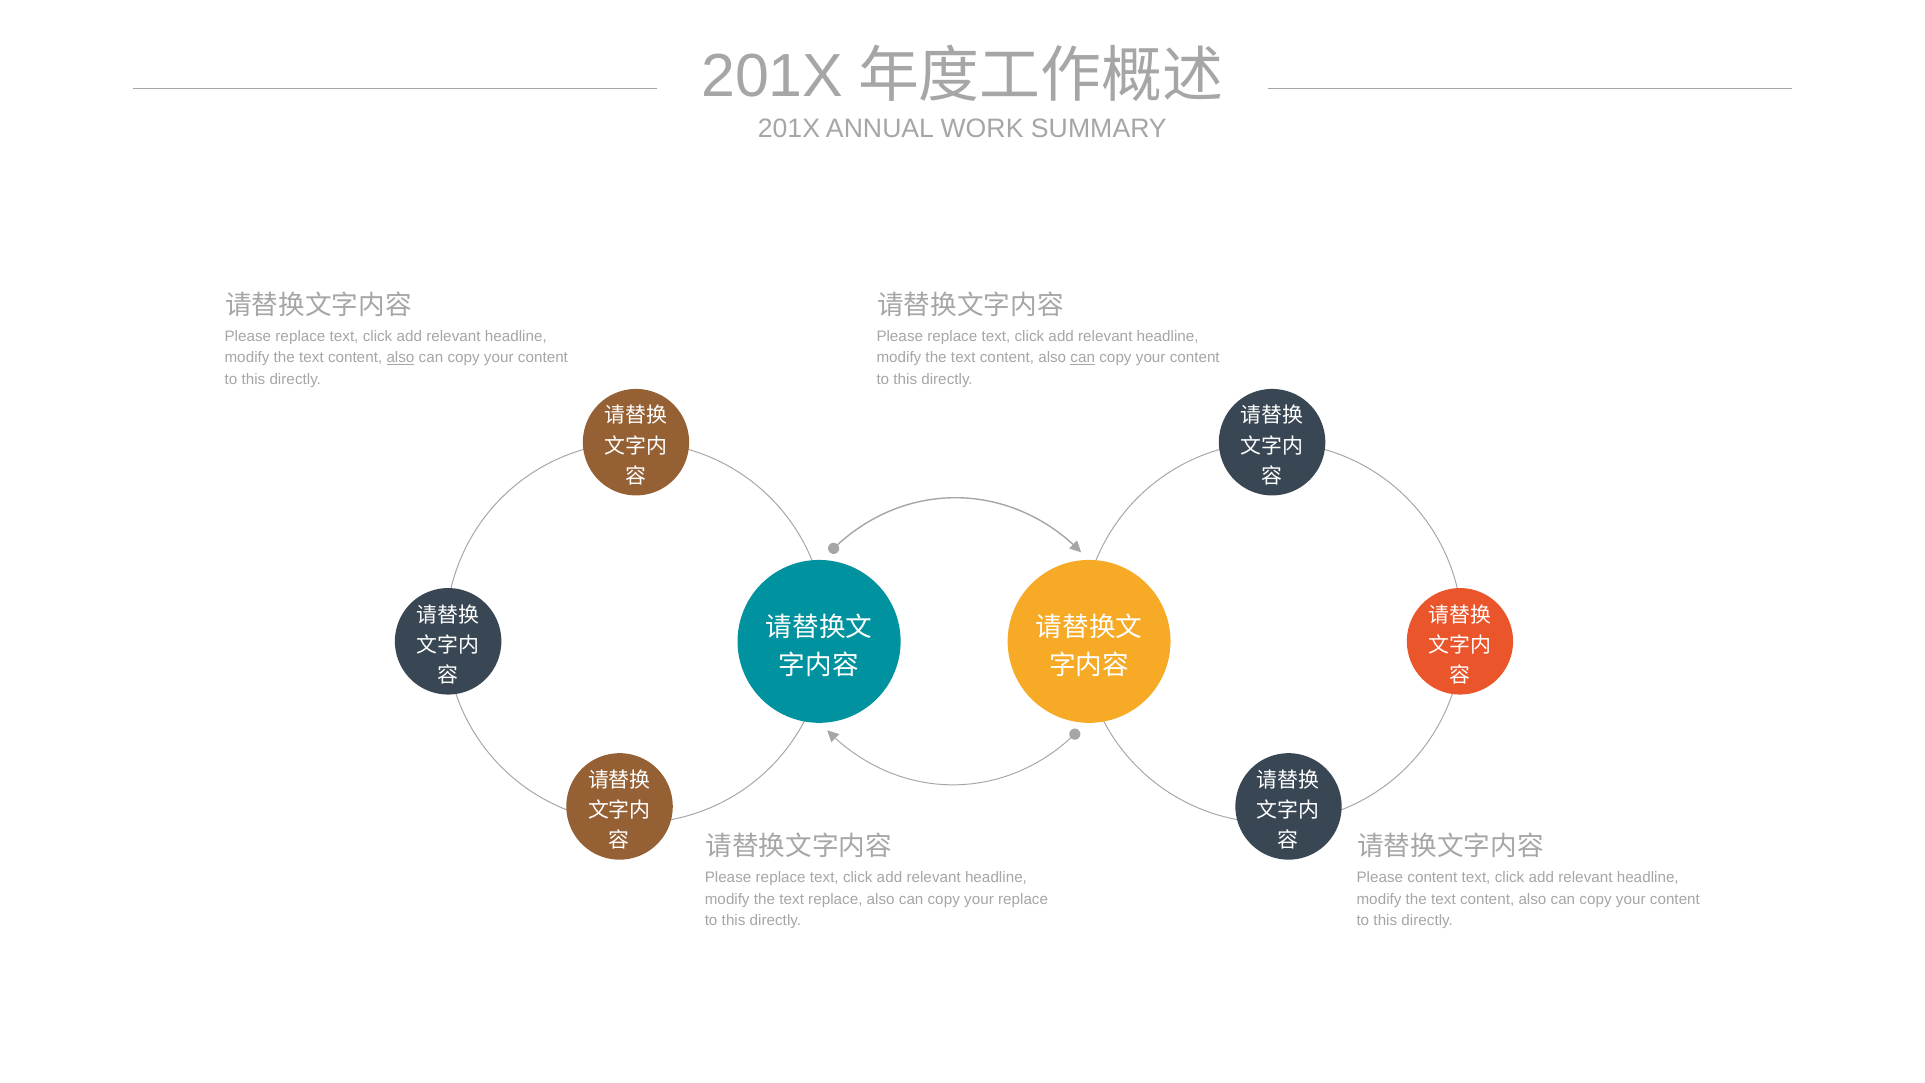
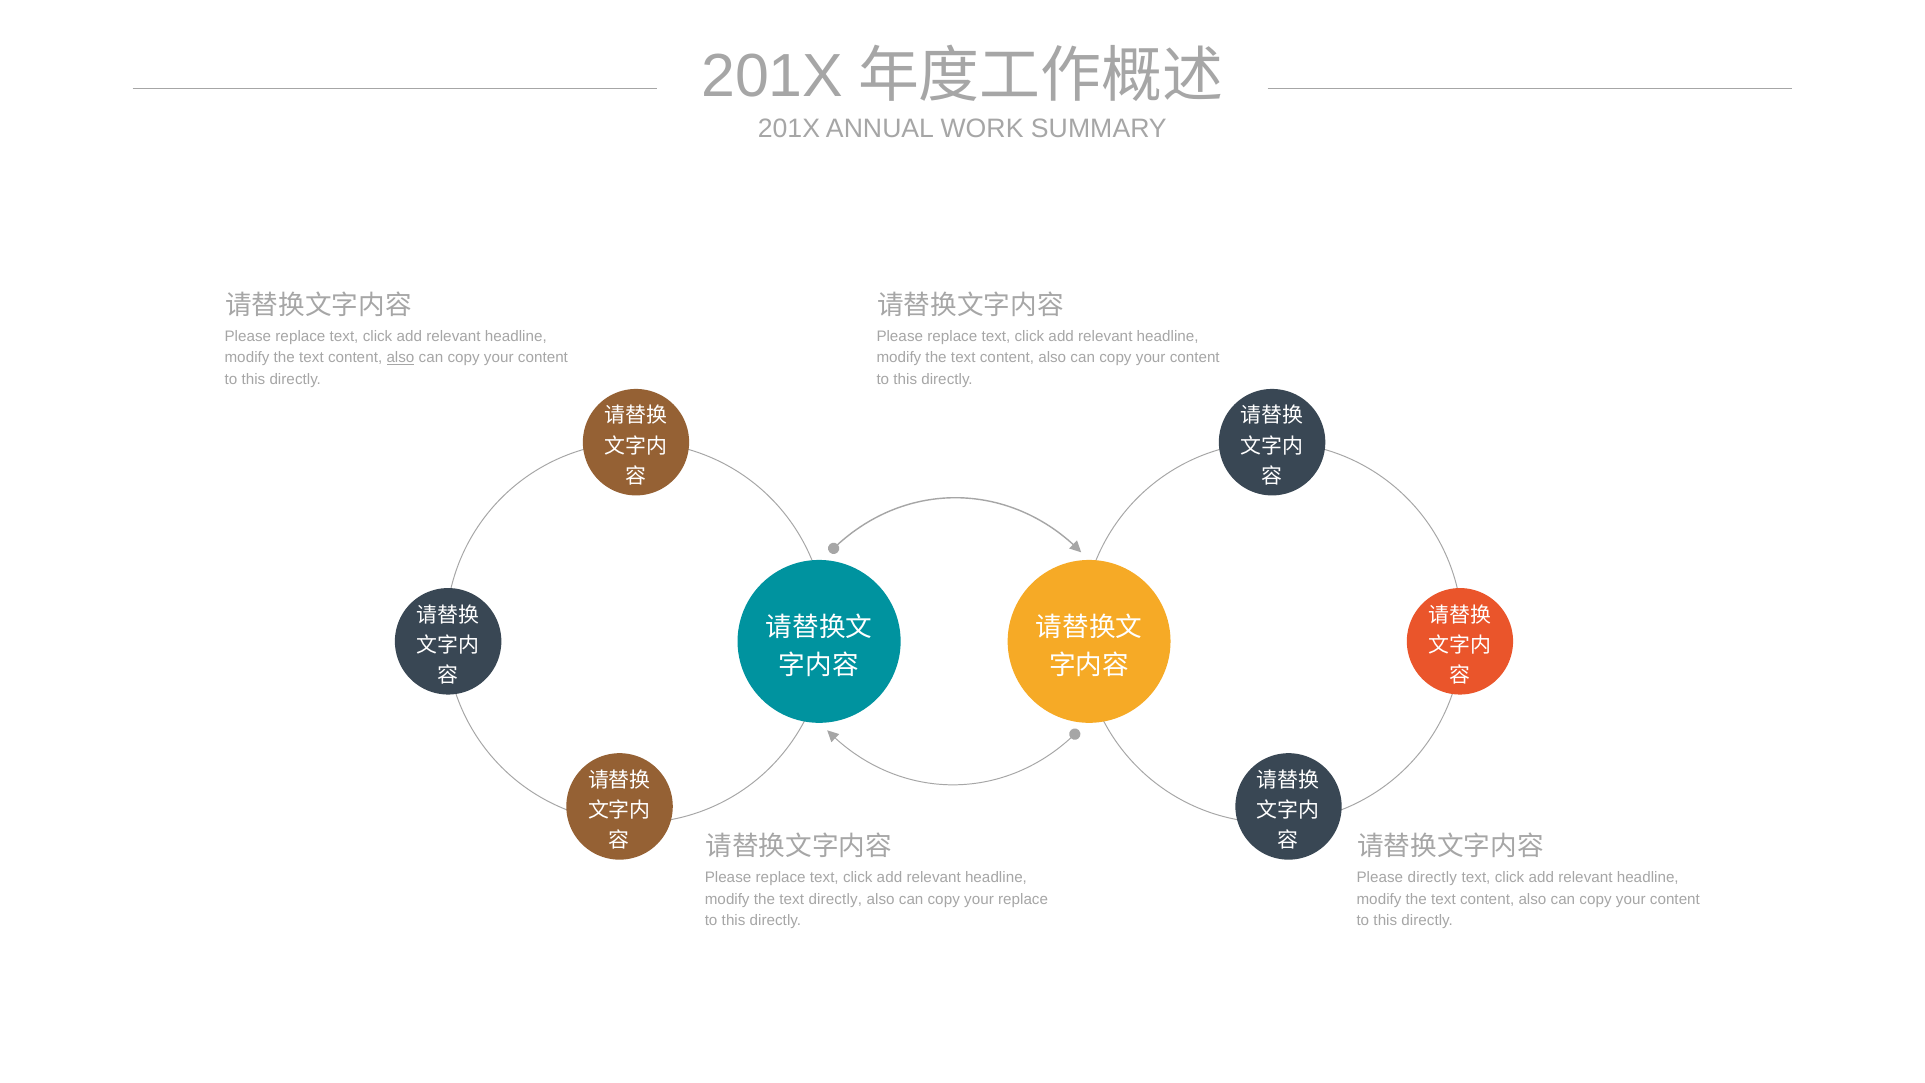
can underline: present -> none (1083, 358)
Please content: content -> directly (1432, 877)
text replace: replace -> directly (835, 899)
